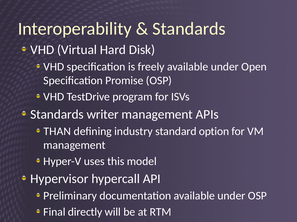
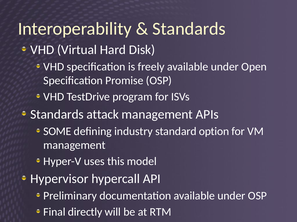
writer: writer -> attack (103, 115)
THAN: THAN -> SOME (57, 132)
